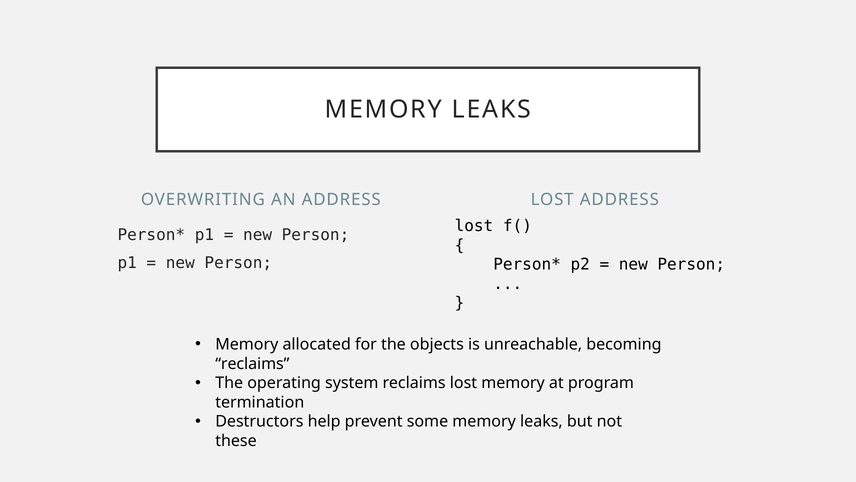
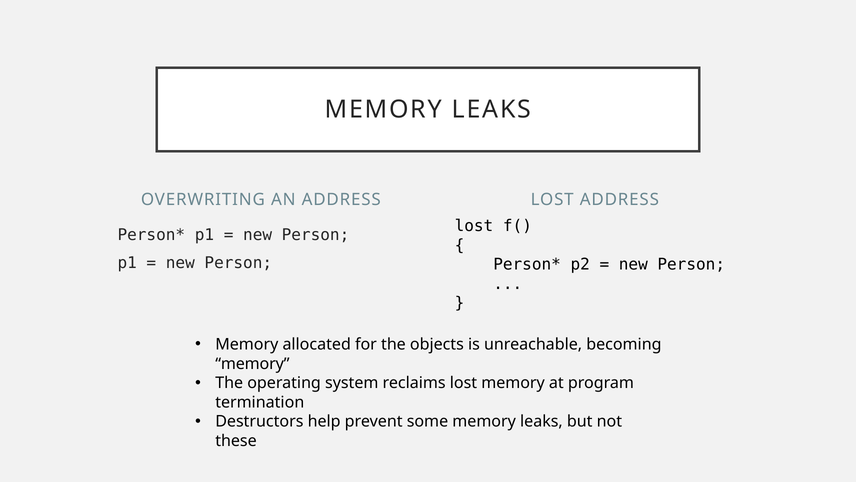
reclaims: reclaims -> memory (252, 363)
